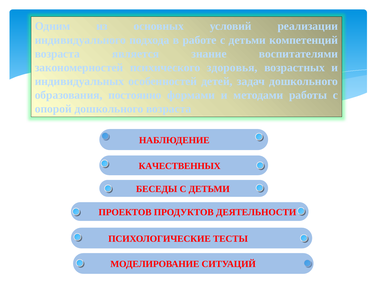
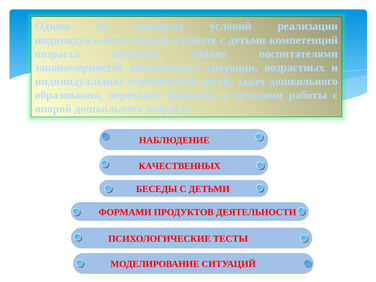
здоровья: здоровья -> ситуации (232, 68)
постоянно: постоянно -> переходит (135, 95)
ПРОЕКТОВ: ПРОЕКТОВ -> ФОРМАМИ (125, 212)
